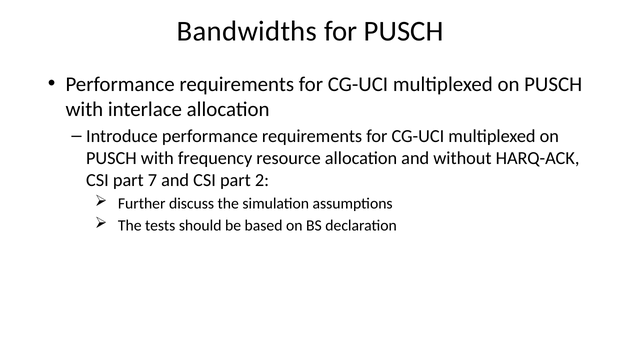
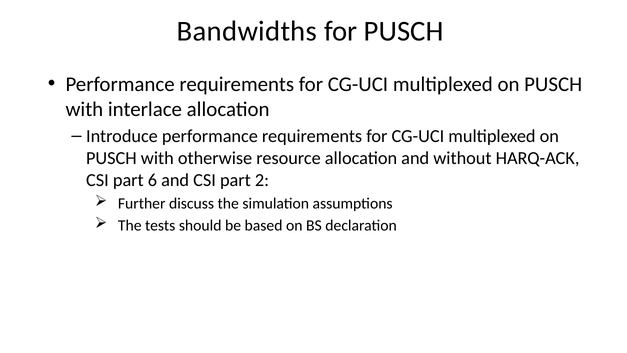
frequency: frequency -> otherwise (215, 158)
7: 7 -> 6 (152, 180)
